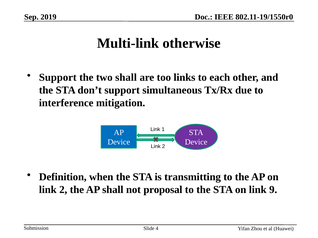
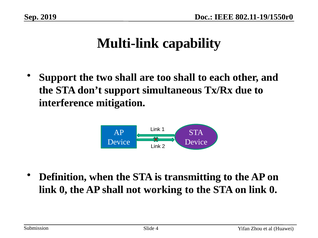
otherwise: otherwise -> capability (192, 43)
too links: links -> shall (184, 78)
2: 2 -> 0 (63, 190)
proposal: proposal -> working (163, 190)
STA on link 9: 9 -> 0 (273, 190)
